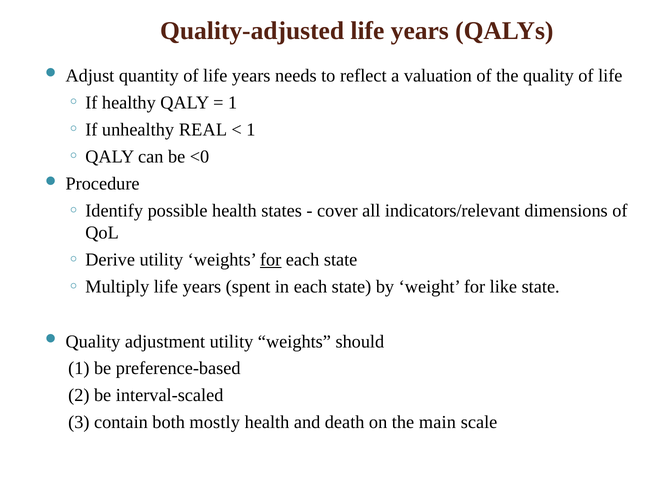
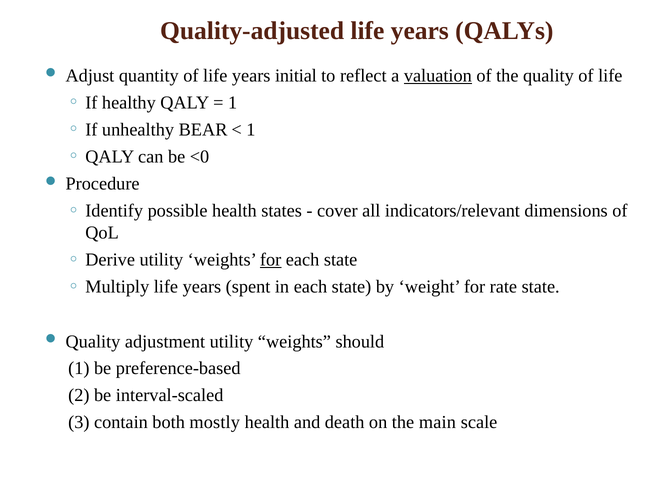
needs: needs -> initial (296, 76)
valuation underline: none -> present (438, 76)
REAL: REAL -> BEAR (203, 130)
like: like -> rate (503, 287)
